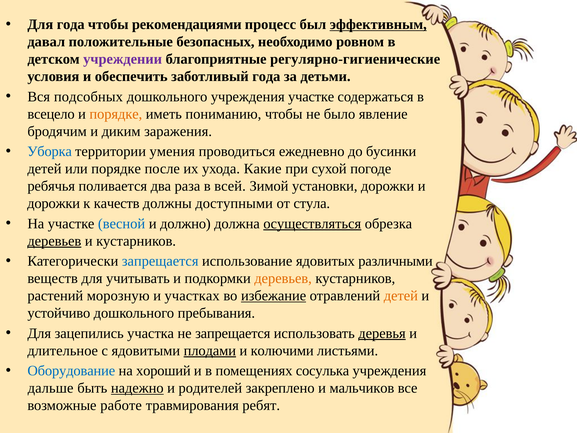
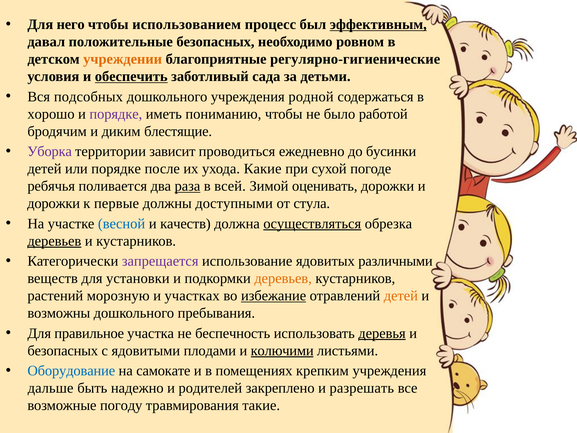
Для года: года -> него (71, 24)
рекомендациями: рекомендациями -> использованием (187, 24)
учреждении colour: purple -> orange (123, 59)
обеспечить underline: none -> present (131, 76)
заботливый года: года -> сада (266, 76)
учреждения участке: участке -> родной (311, 97)
всецело: всецело -> хорошо (51, 114)
порядке colour: orange -> purple (116, 114)
явление: явление -> работой (383, 114)
заражения: заражения -> блестящие (178, 131)
Уборка colour: blue -> purple (50, 151)
умения: умения -> зависит (172, 151)
раза underline: none -> present (187, 186)
установки: установки -> оценивать (325, 186)
качеств: качеств -> первые (117, 203)
должно: должно -> качеств (185, 224)
запрещается colour: blue -> purple (160, 261)
учитывать: учитывать -> установки (138, 278)
устойчиво: устойчиво -> возможны (59, 313)
зацепились: зацепились -> правильное (89, 333)
не запрещается: запрещается -> беспечность (233, 333)
длительное: длительное -> безопасных (63, 350)
плодами underline: present -> none (210, 350)
колючими underline: none -> present (282, 350)
хороший: хороший -> самокате (163, 371)
сосулька: сосулька -> крепким (322, 371)
надежно underline: present -> none (137, 388)
мальчиков: мальчиков -> разрешать (362, 388)
работе: работе -> погоду (121, 405)
ребят: ребят -> такие (261, 405)
